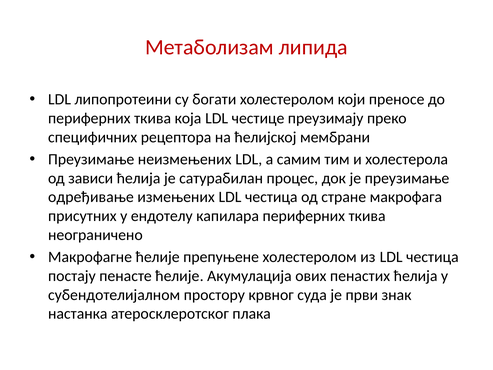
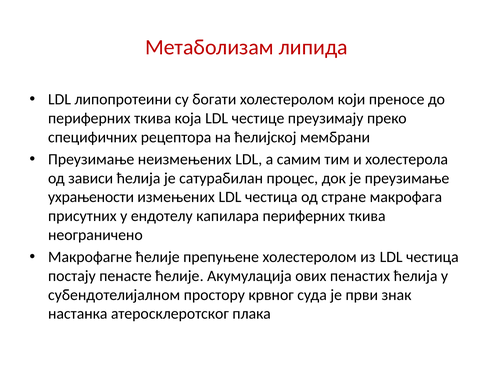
одређивање: одређивање -> ухрањености (91, 197)
